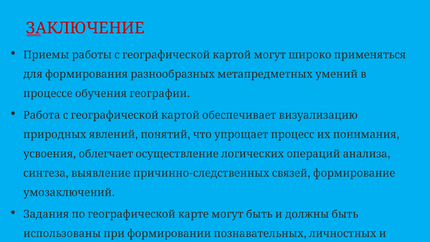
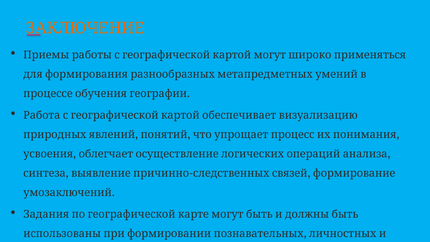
ЗАКЛЮЧЕНИЕ colour: red -> orange (85, 28)
